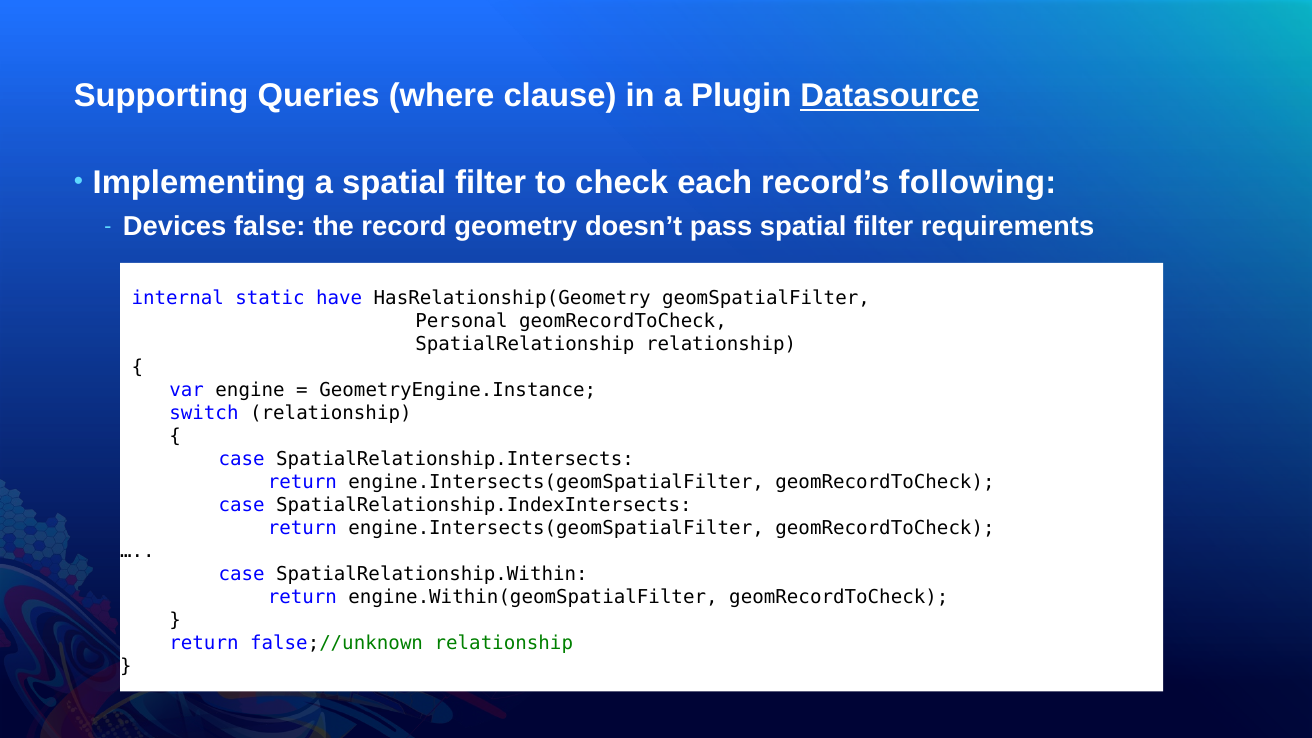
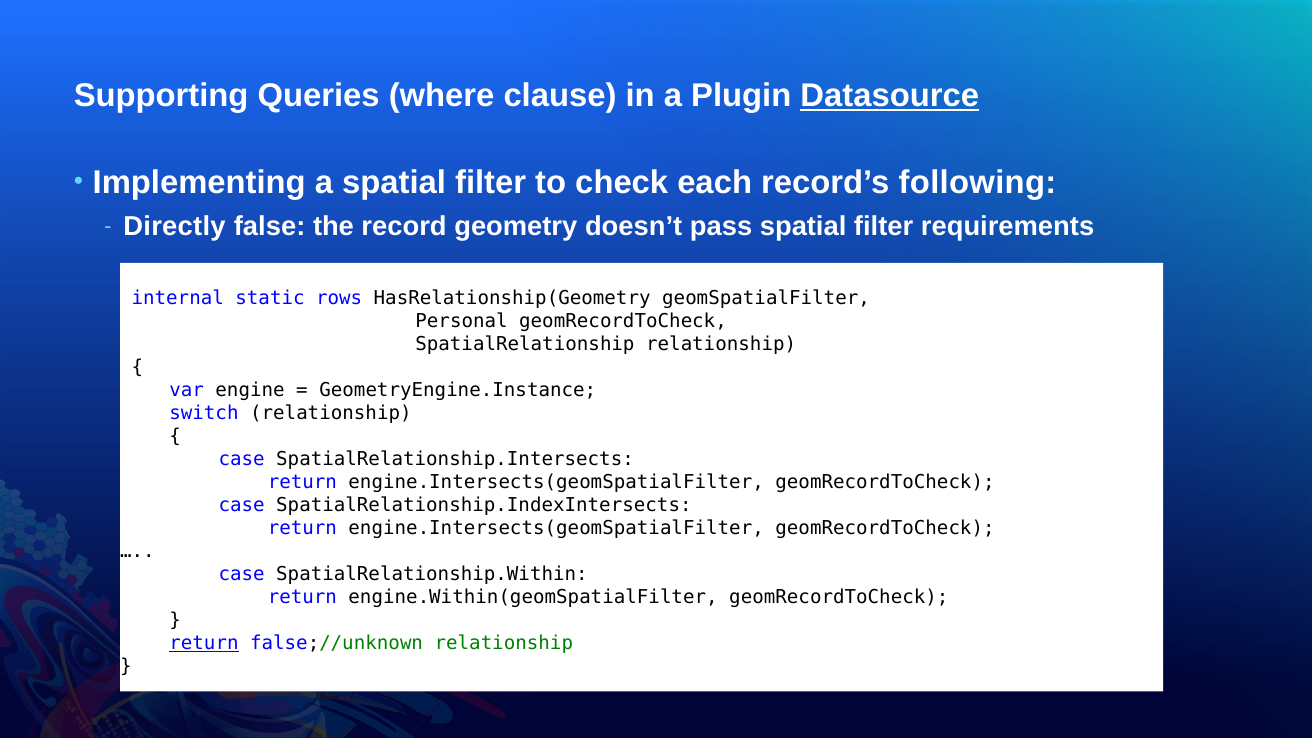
Devices: Devices -> Directly (175, 227)
have: have -> rows (339, 299)
return underline: none -> present (204, 643)
